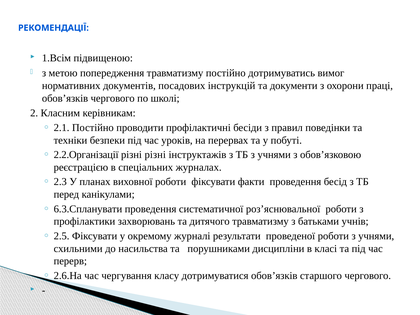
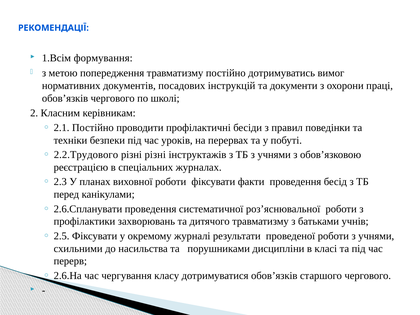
підвищеною: підвищеною -> формування (103, 58)
2.2.Організації: 2.2.Організації -> 2.2.Трудового (86, 155)
6.3.Спланувати: 6.3.Спланувати -> 2.6.Спланувати (88, 209)
